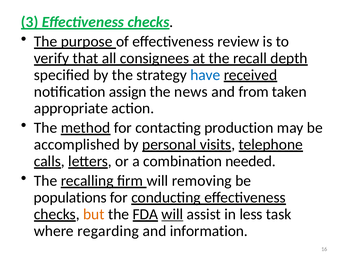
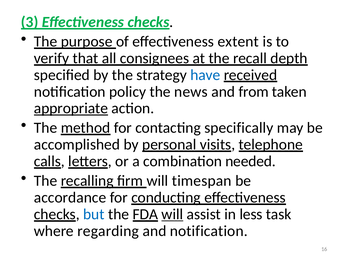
review: review -> extent (238, 42)
assign: assign -> policy (128, 92)
appropriate underline: none -> present (71, 108)
production: production -> specifically (239, 128)
removing: removing -> timespan (202, 181)
populations: populations -> accordance (70, 198)
but colour: orange -> blue (94, 214)
and information: information -> notification (209, 231)
